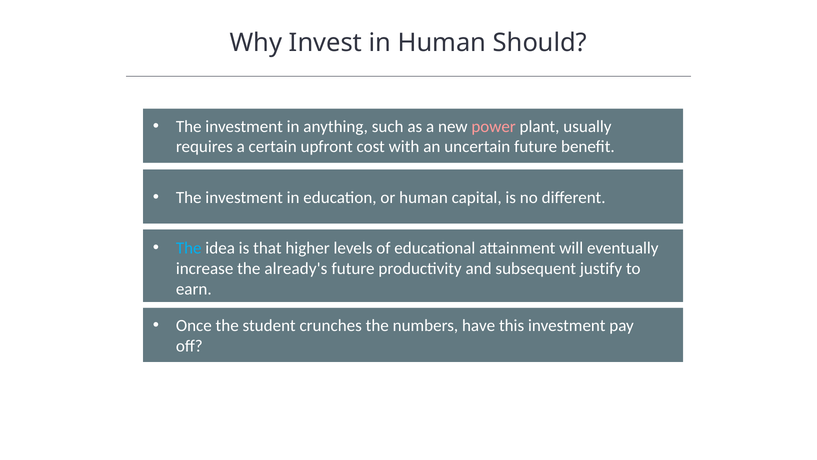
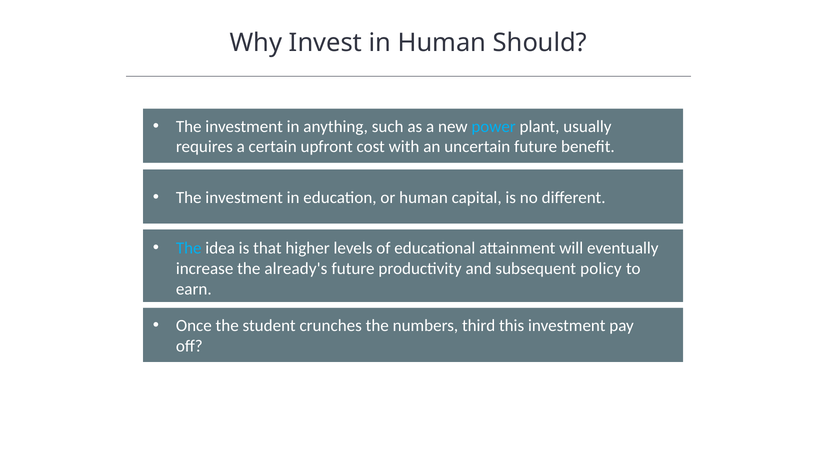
power colour: pink -> light blue (494, 126)
justify: justify -> policy (601, 268)
have: have -> third (479, 325)
